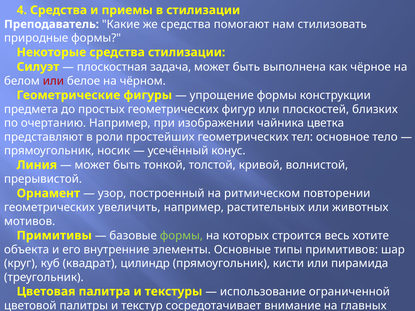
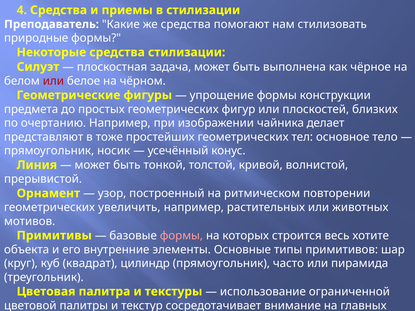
цветка: цветка -> делает (326, 123)
роли: роли -> тоже (109, 137)
формы colour: light green -> pink (181, 236)
кисти: кисти -> часто (288, 264)
